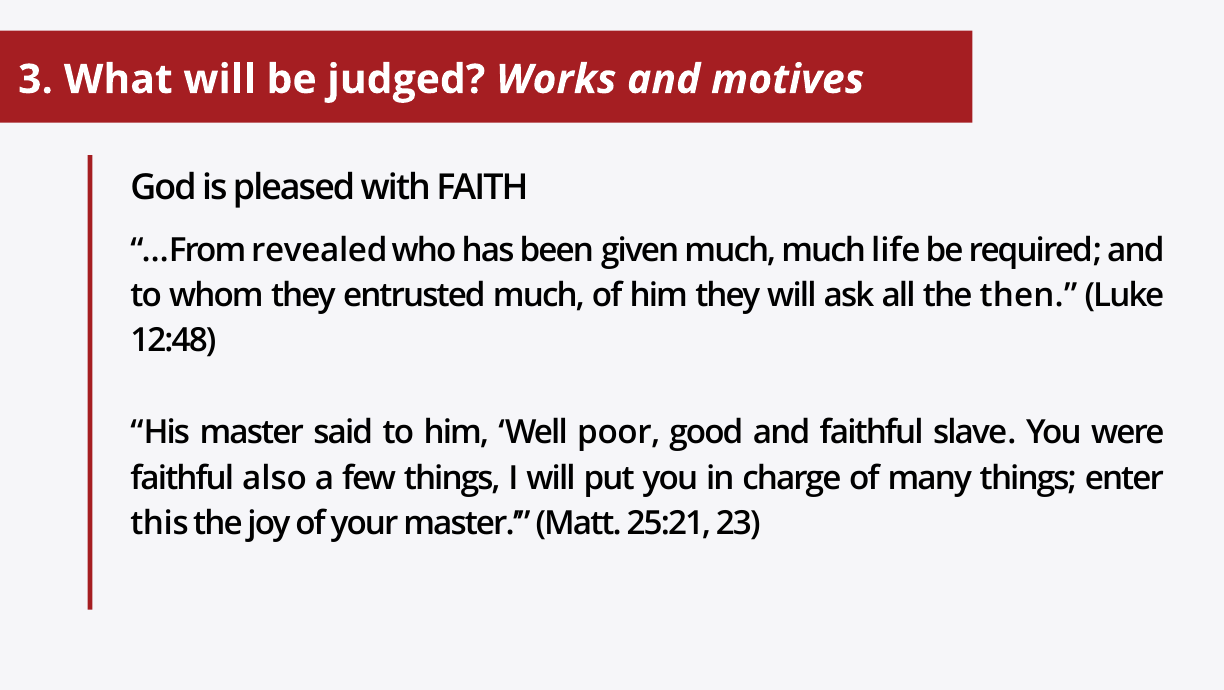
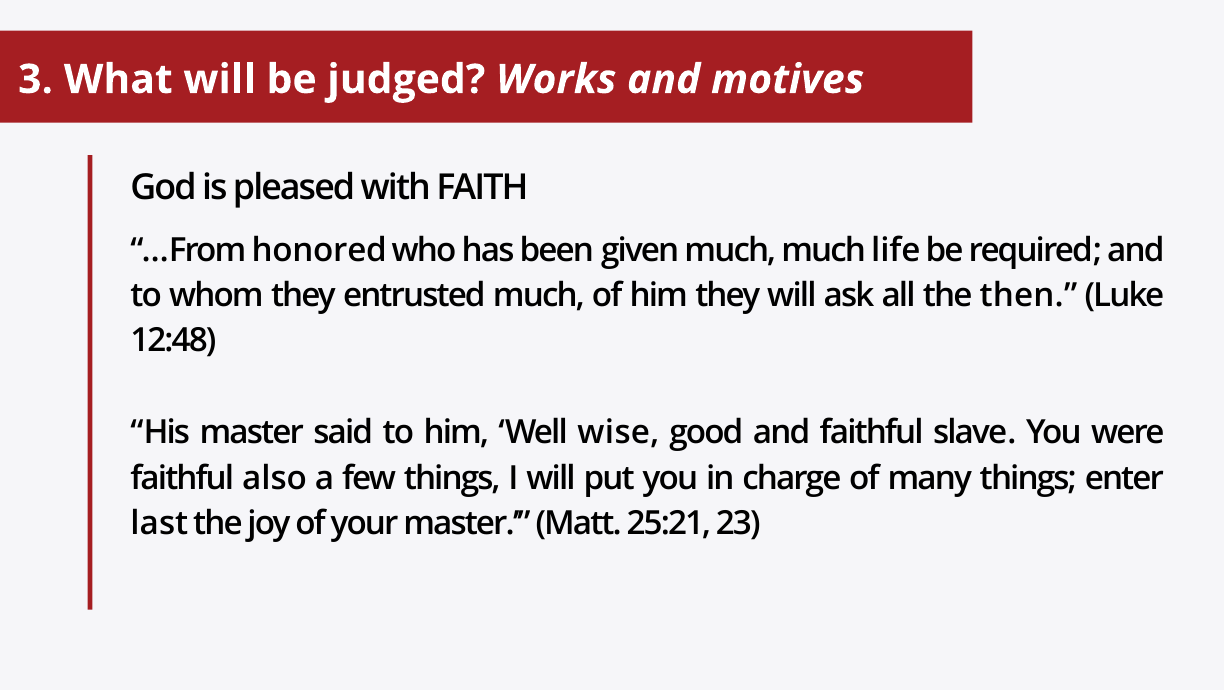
revealed: revealed -> honored (319, 250)
poor: poor -> wise (618, 433)
this: this -> last (159, 524)
